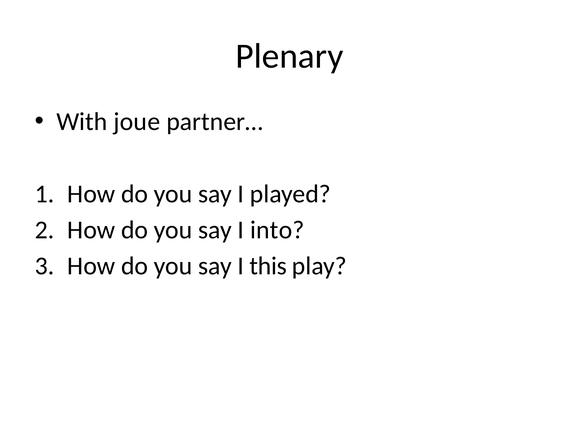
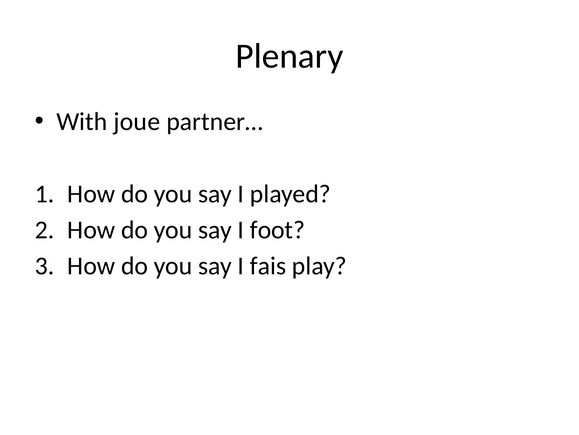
into: into -> foot (277, 230)
this: this -> fais (268, 266)
